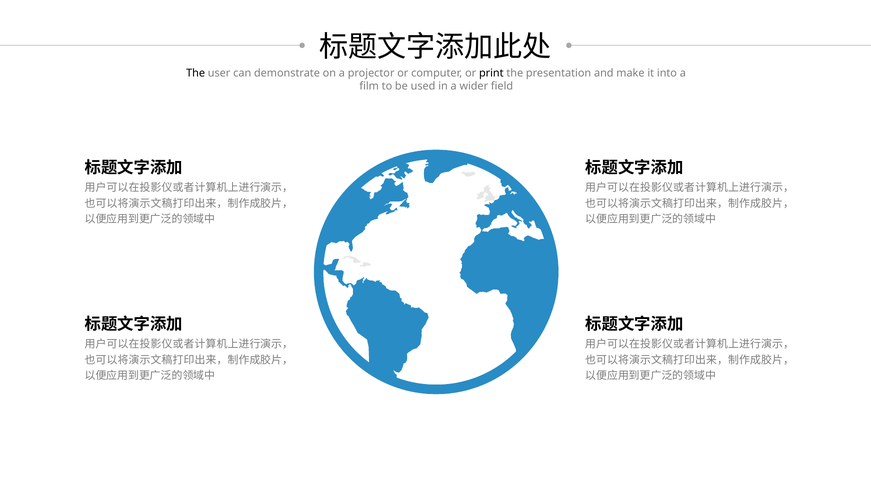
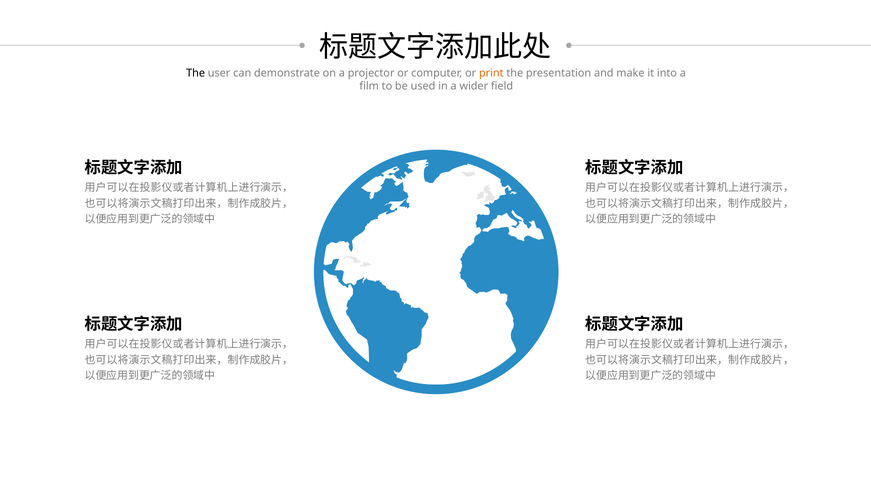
print colour: black -> orange (491, 73)
